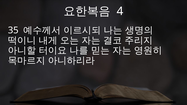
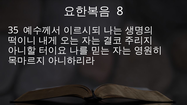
4: 4 -> 8 (120, 11)
